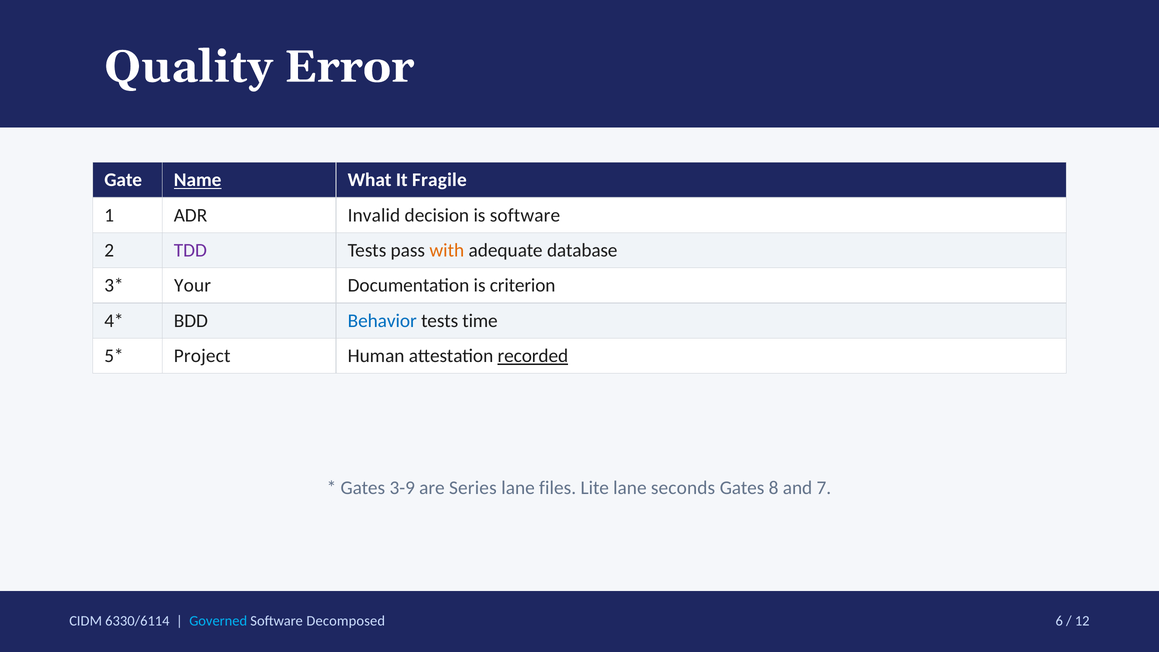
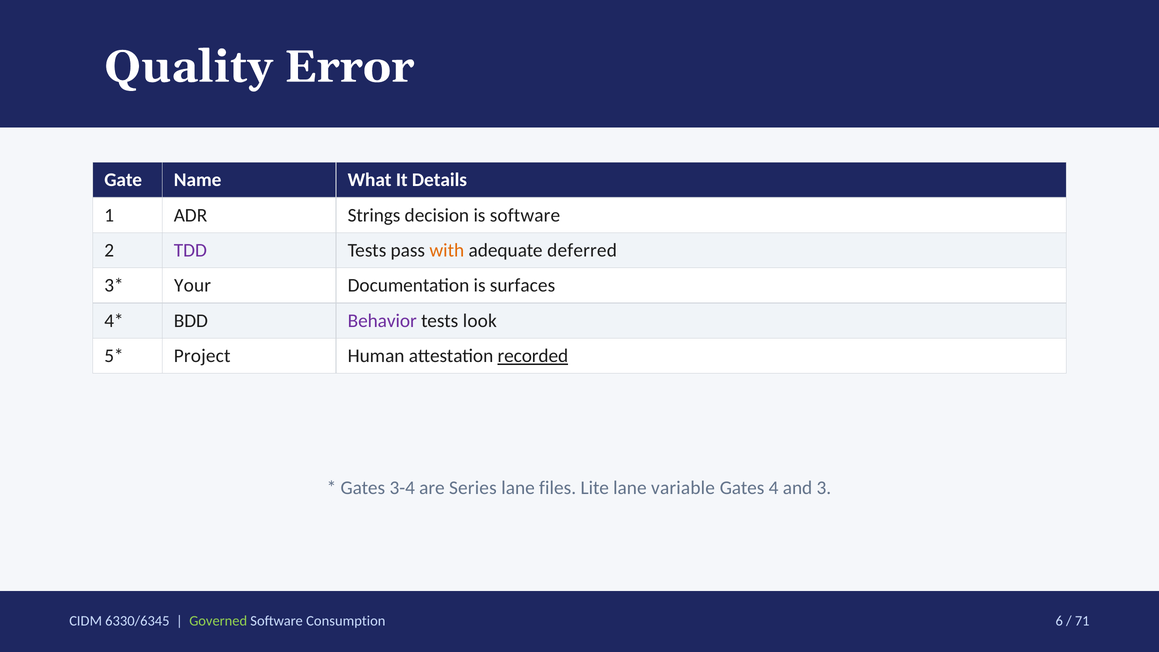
Name underline: present -> none (198, 180)
Fragile: Fragile -> Details (439, 180)
Invalid: Invalid -> Strings (374, 215)
database: database -> deferred (582, 250)
criterion: criterion -> surfaces (522, 286)
Behavior colour: blue -> purple (382, 321)
time: time -> look (480, 321)
3-9: 3-9 -> 3-4 (402, 488)
seconds: seconds -> variable (683, 488)
8: 8 -> 4 (774, 488)
7: 7 -> 3 (824, 488)
6330/6114: 6330/6114 -> 6330/6345 (137, 621)
Governed colour: light blue -> light green (218, 621)
Decomposed: Decomposed -> Consumption (346, 621)
12: 12 -> 71 (1082, 621)
